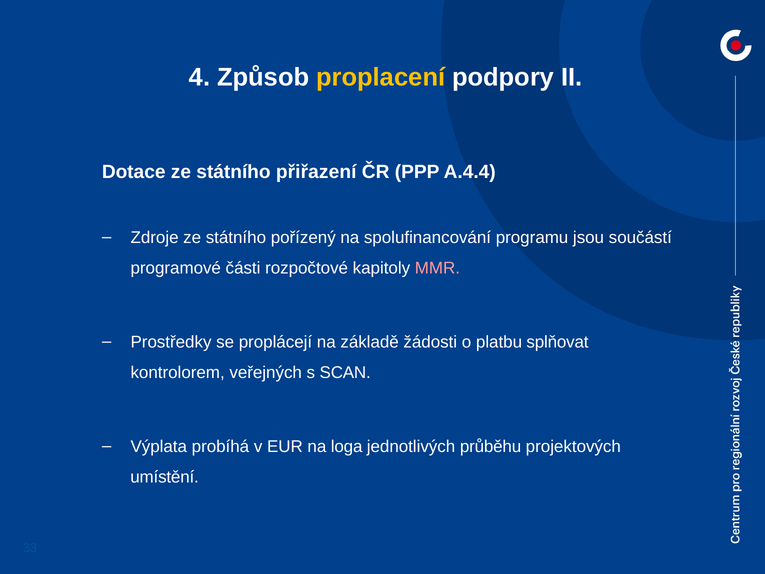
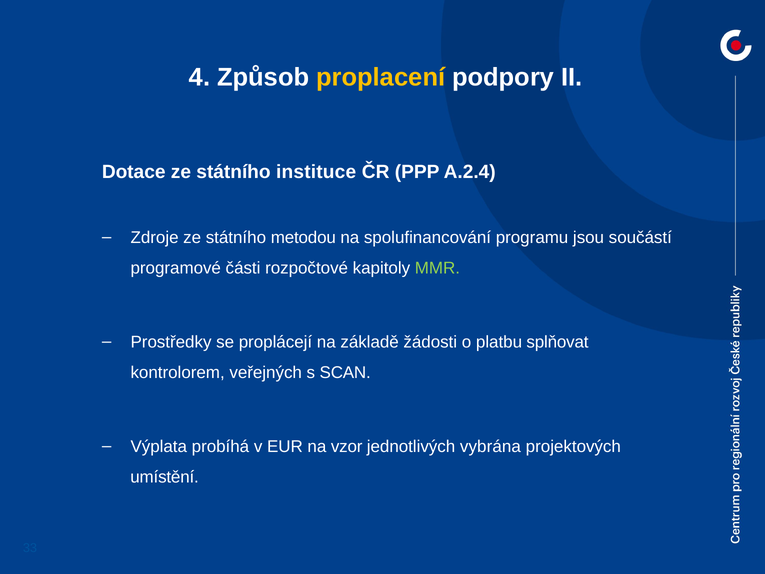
přiřazení: přiřazení -> instituce (316, 172)
A.4.4: A.4.4 -> A.2.4 (470, 172)
pořízený: pořízený -> metodou (303, 238)
MMR colour: pink -> light green (437, 268)
loga: loga -> vzor (347, 446)
průběhu: průběhu -> vybrána (490, 446)
